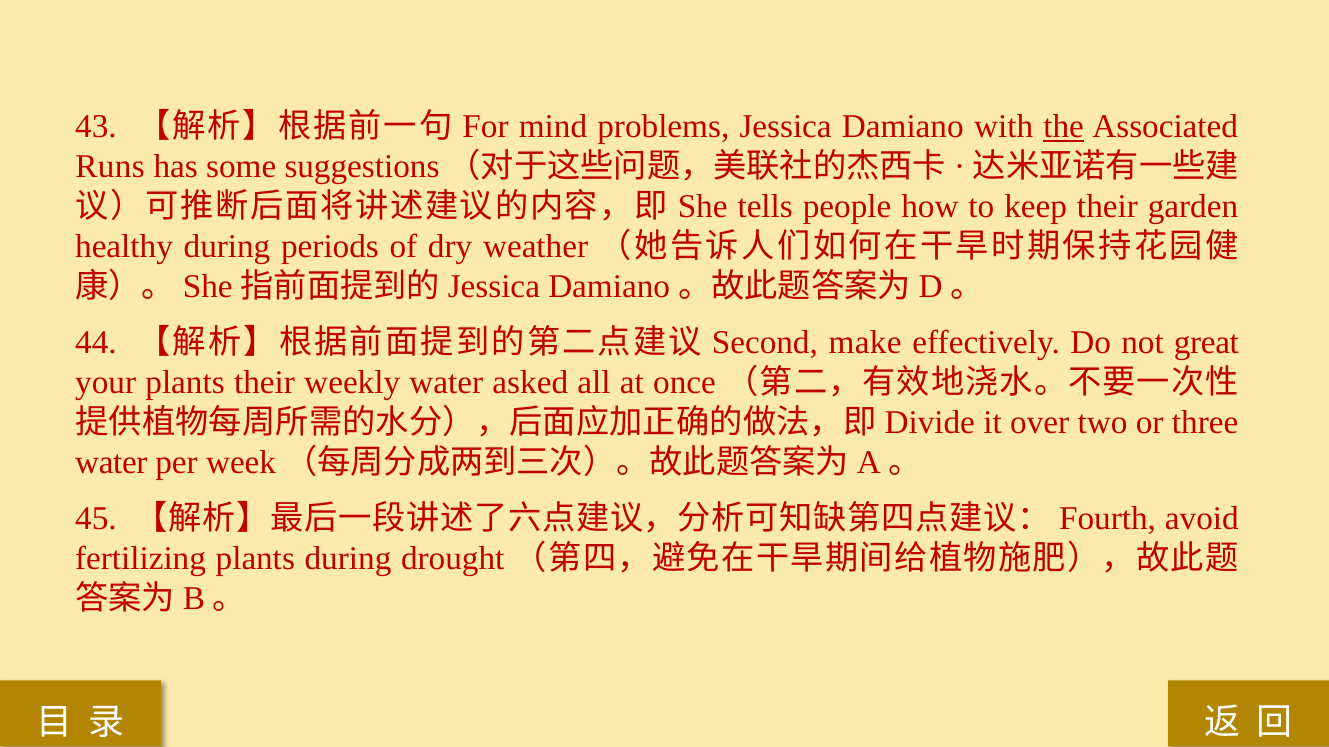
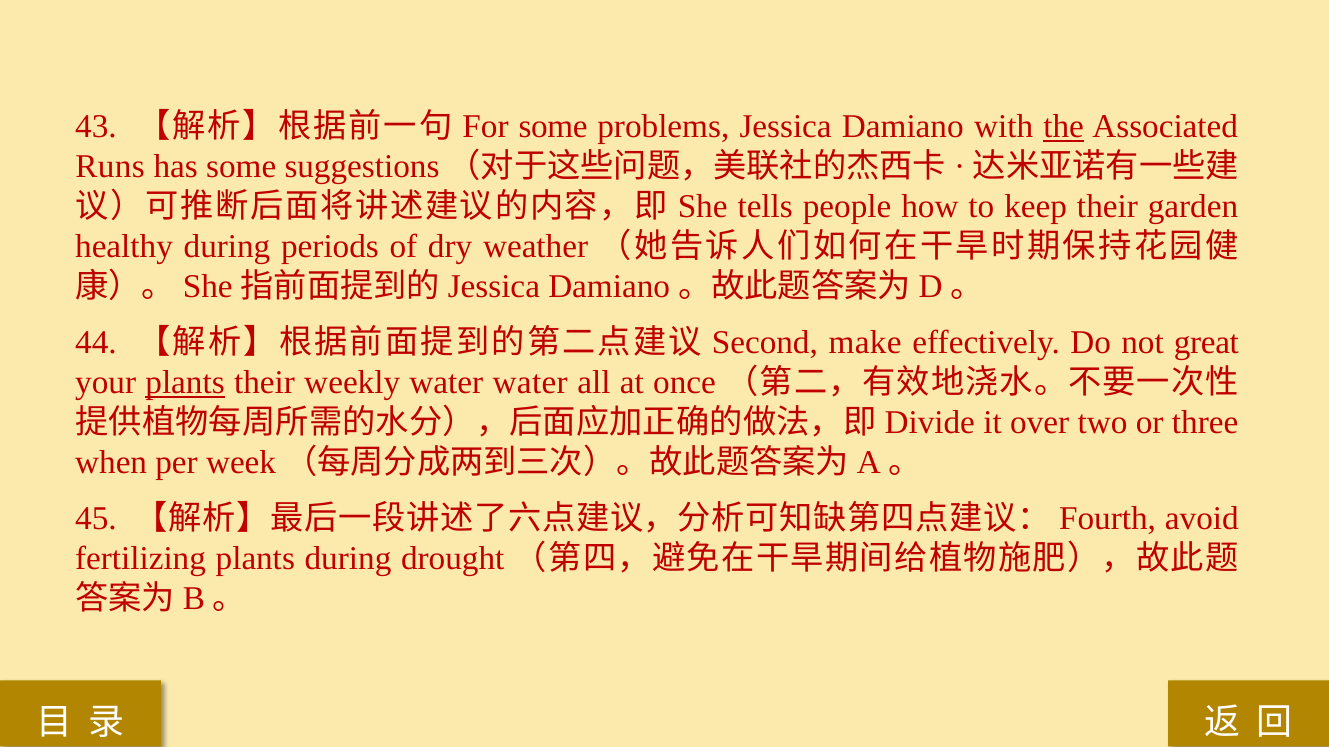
mind: mind -> some (553, 127)
plants underline: none -> present (185, 383)
water asked: asked -> water (530, 383)
water: water -> when (111, 463)
